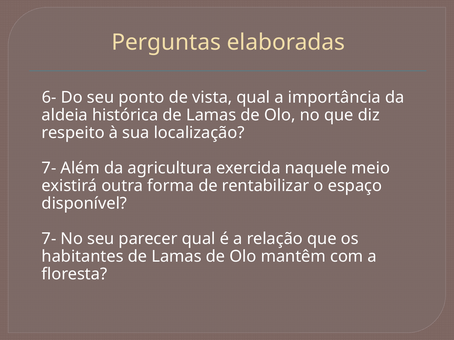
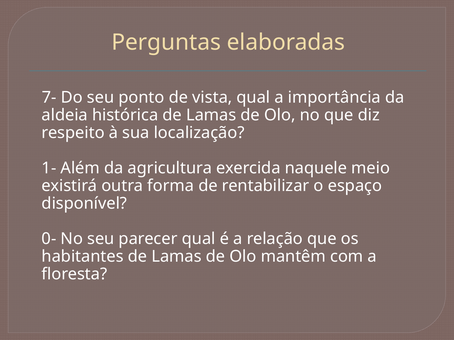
6-: 6- -> 7- (49, 97)
7-: 7- -> 1- (49, 168)
7-: 7- -> 0- (49, 239)
